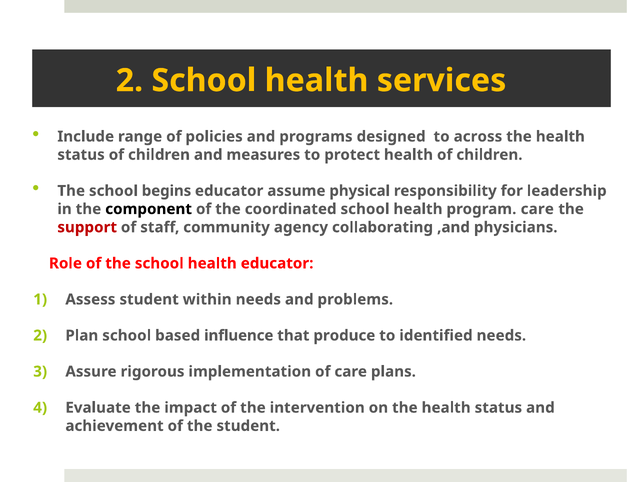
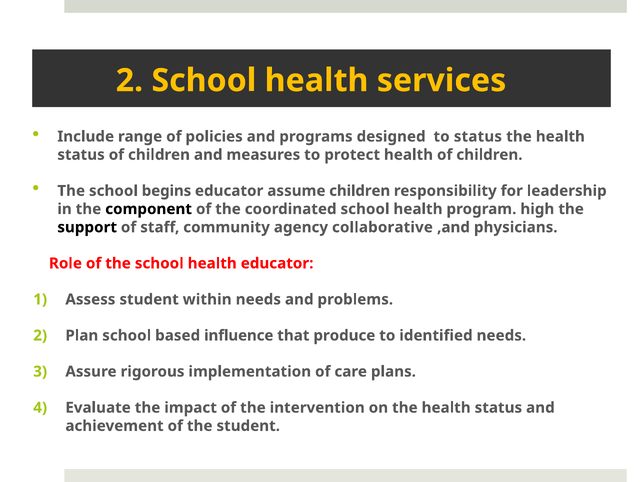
to across: across -> status (478, 137)
assume physical: physical -> children (360, 191)
program care: care -> high (537, 209)
support colour: red -> black (87, 227)
collaborating: collaborating -> collaborative (382, 227)
